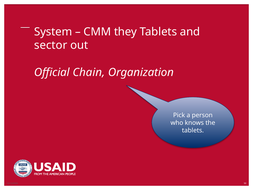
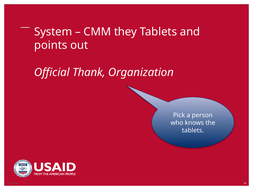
sector: sector -> points (51, 45)
Chain: Chain -> Thank (89, 72)
